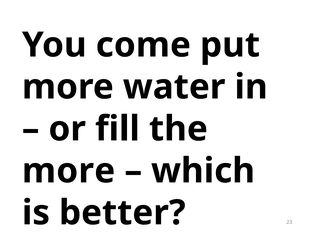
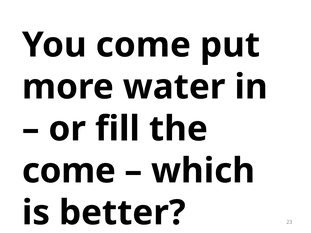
more: more -> come (69, 171)
